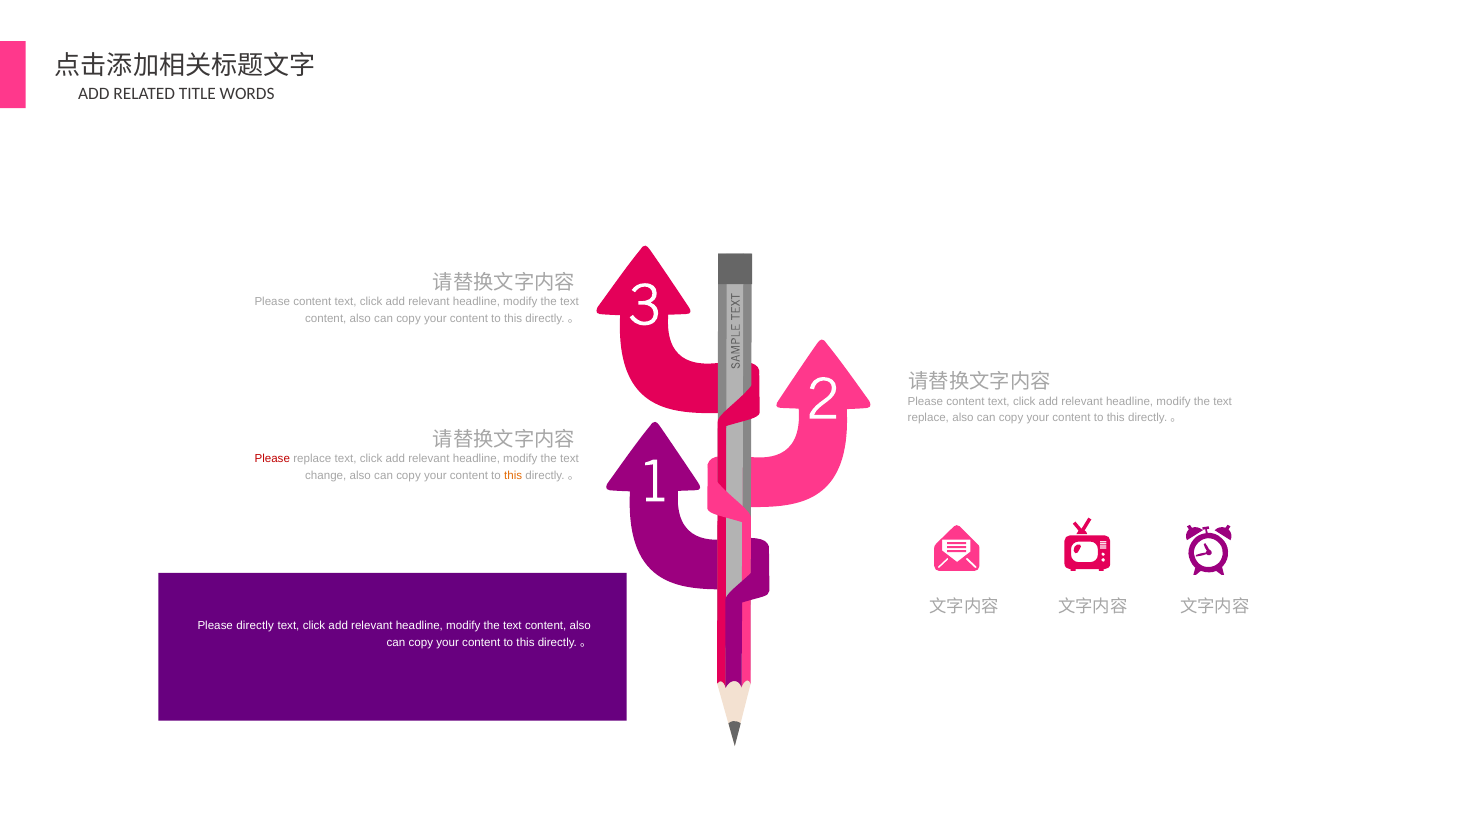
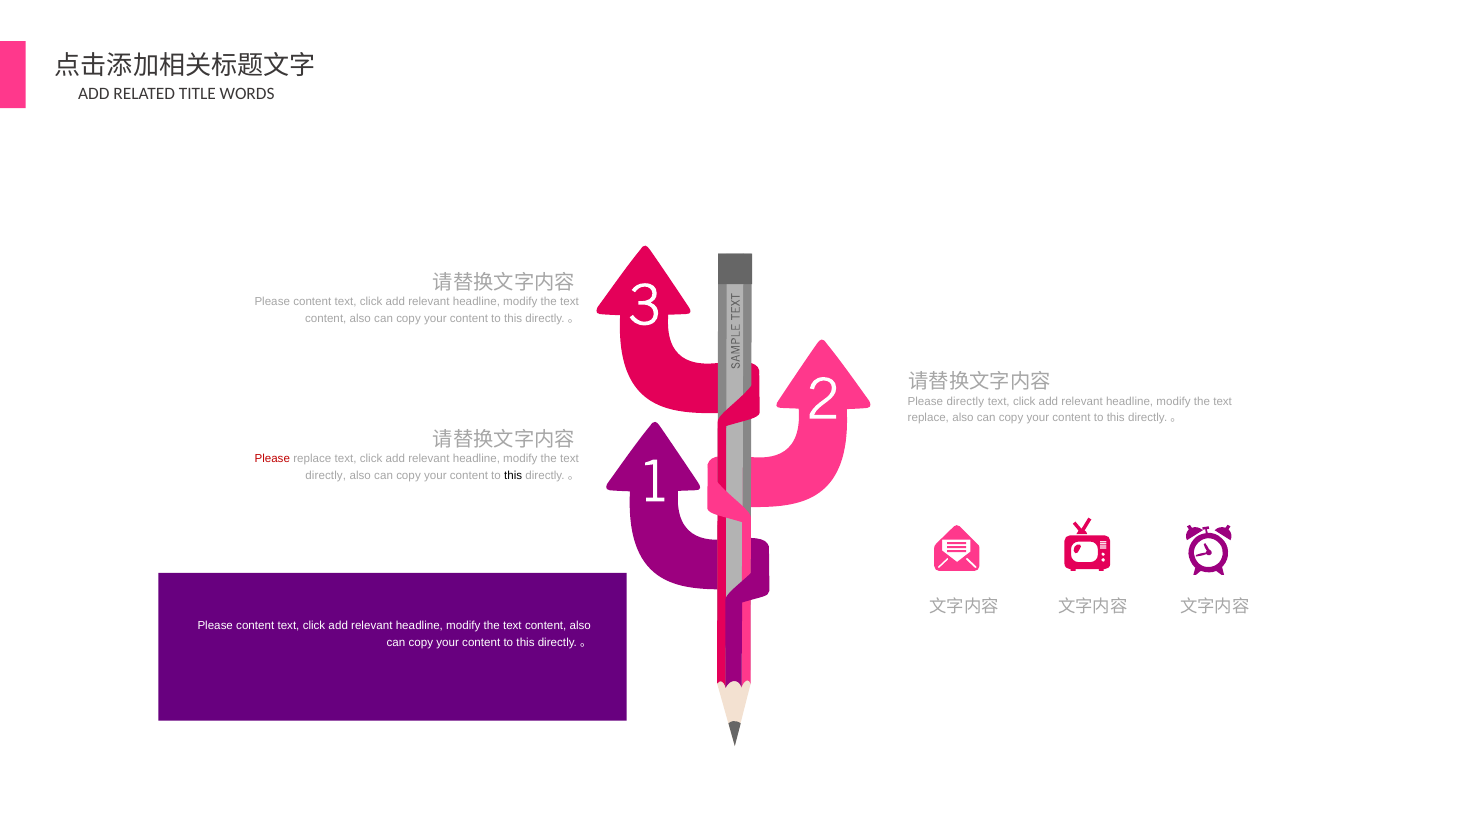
content: content -> directly (965, 401)
change: change -> directly (326, 475)
this colour: orange -> black (513, 475)
directly: directly -> content (255, 626)
